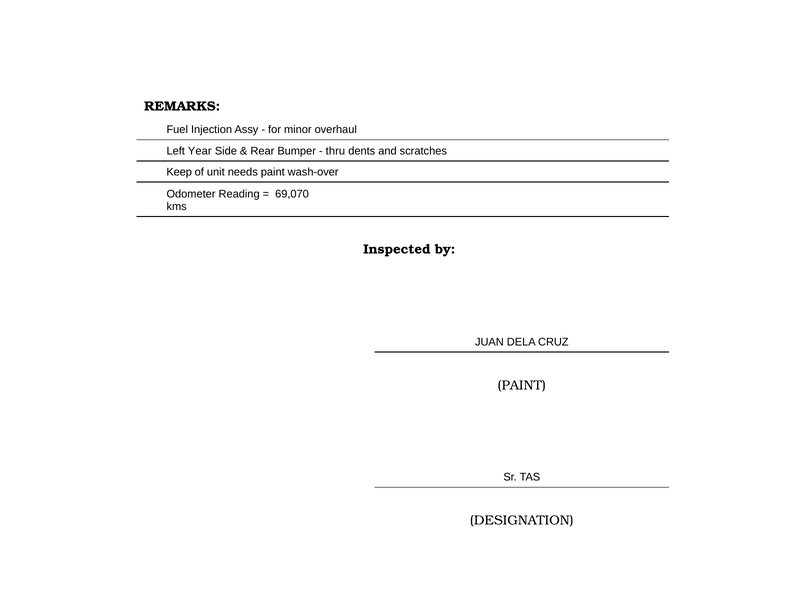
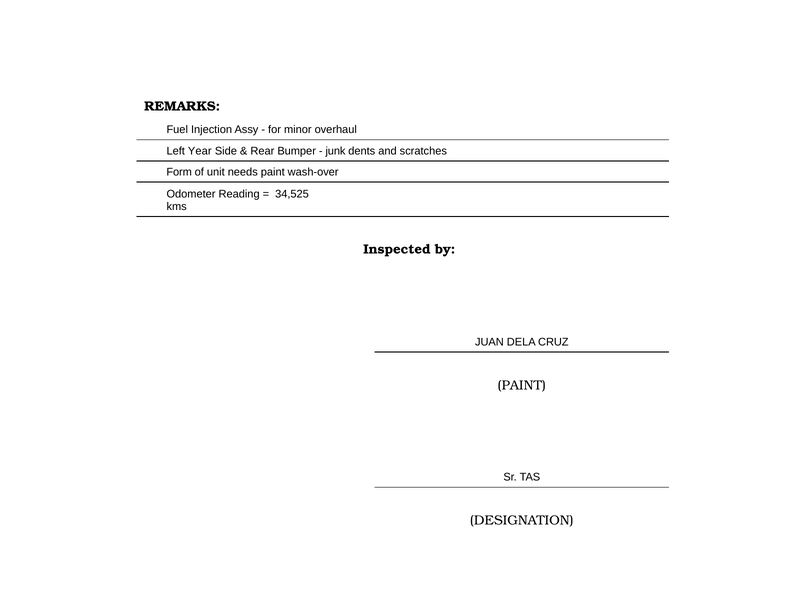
thru: thru -> junk (336, 151)
Keep: Keep -> Form (179, 172)
69,070: 69,070 -> 34,525 (292, 194)
